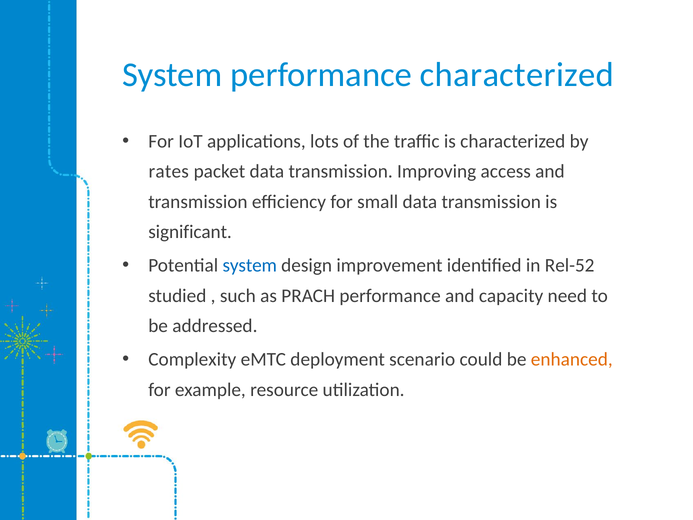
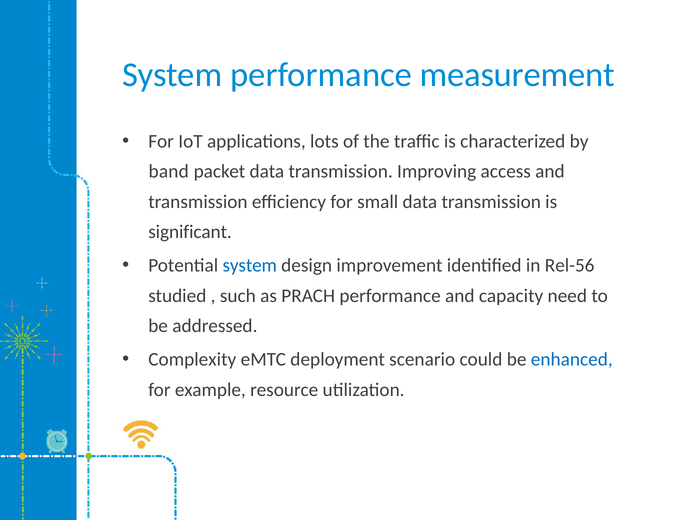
performance characterized: characterized -> measurement (517, 75)
rates: rates -> band (169, 172)
Rel-52: Rel-52 -> Rel-56 (570, 265)
enhanced colour: orange -> blue (572, 359)
